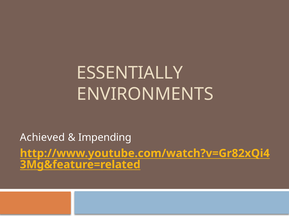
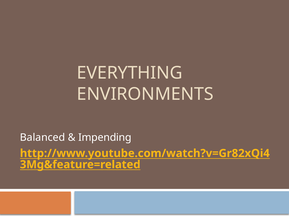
ESSENTIALLY: ESSENTIALLY -> EVERYTHING (130, 73)
Achieved: Achieved -> Balanced (43, 137)
